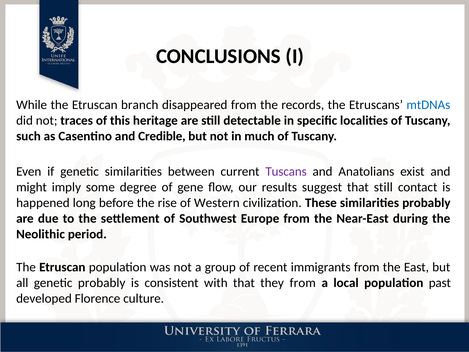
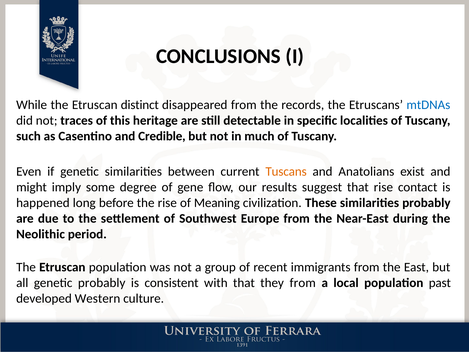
branch: branch -> distinct (140, 105)
Tuscans colour: purple -> orange (286, 172)
that still: still -> rise (383, 187)
Western: Western -> Meaning (217, 203)
Florence: Florence -> Western (97, 298)
